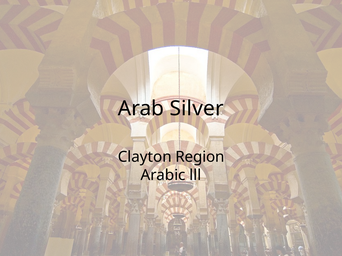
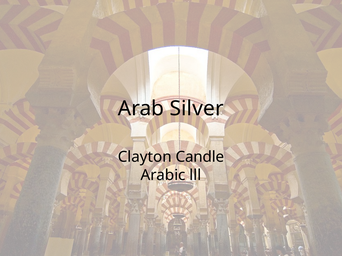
Region: Region -> Candle (200, 157)
